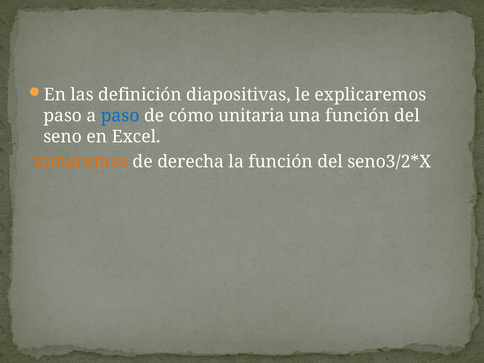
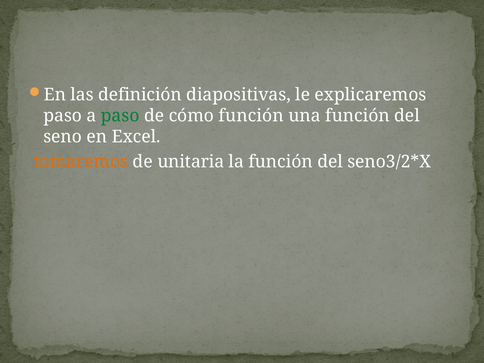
paso colour: blue -> green (120, 116)
cómo unitaria: unitaria -> función (251, 116)
derecha: derecha -> unitaria (191, 162)
